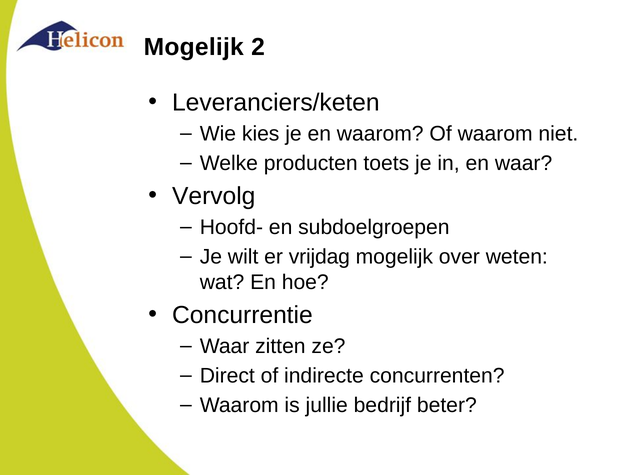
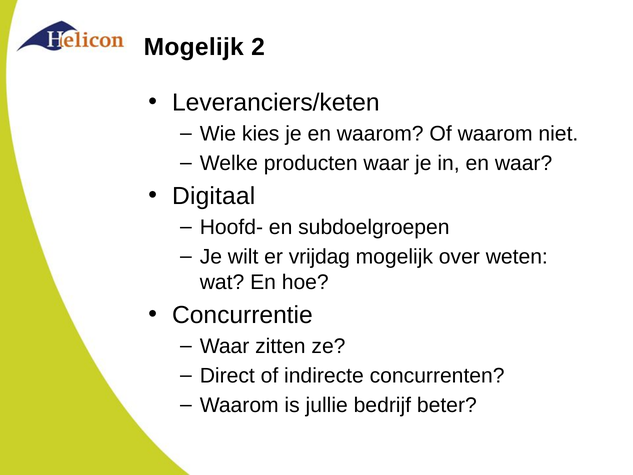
producten toets: toets -> waar (386, 163)
Vervolg: Vervolg -> Digitaal (214, 196)
